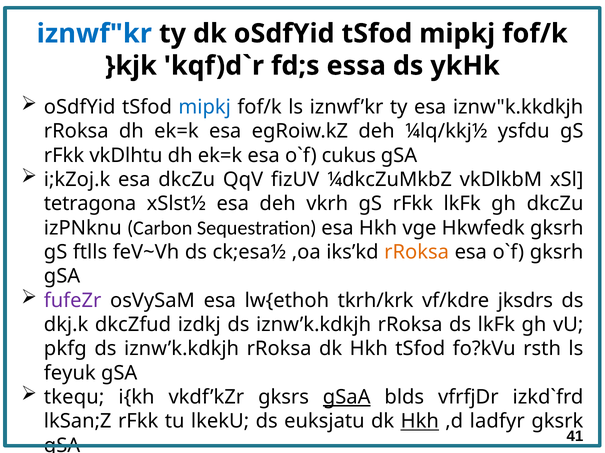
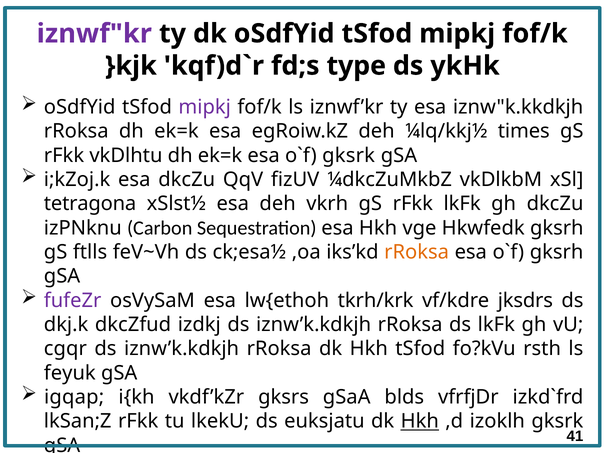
iznwf"kr colour: blue -> purple (94, 34)
essa: essa -> type (356, 66)
mipkj colour: blue -> purple (205, 107)
ysfdu: ysfdu -> times (524, 131)
cukus: cukus -> gksrk (349, 156)
pkfg: pkfg -> cgqr (65, 349)
tkequ: tkequ -> igqap (74, 398)
gSaA underline: present -> none (347, 398)
ladfyr: ladfyr -> izoklh (497, 422)
